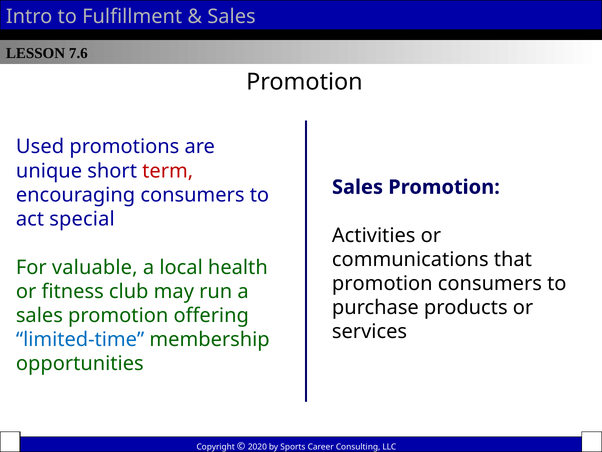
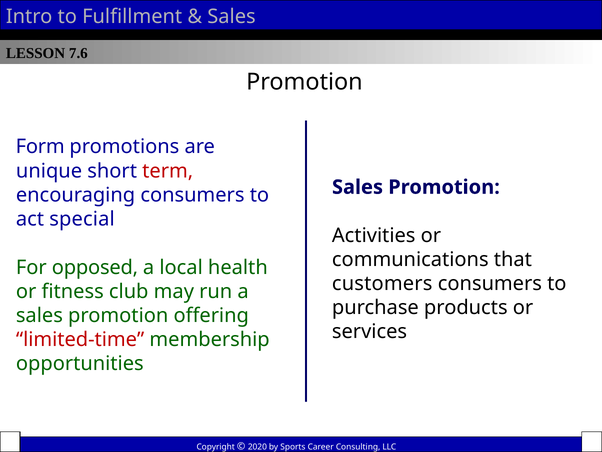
Used: Used -> Form (40, 147)
valuable: valuable -> opposed (95, 267)
promotion: promotion -> customers (382, 283)
limited-time colour: blue -> red (80, 339)
